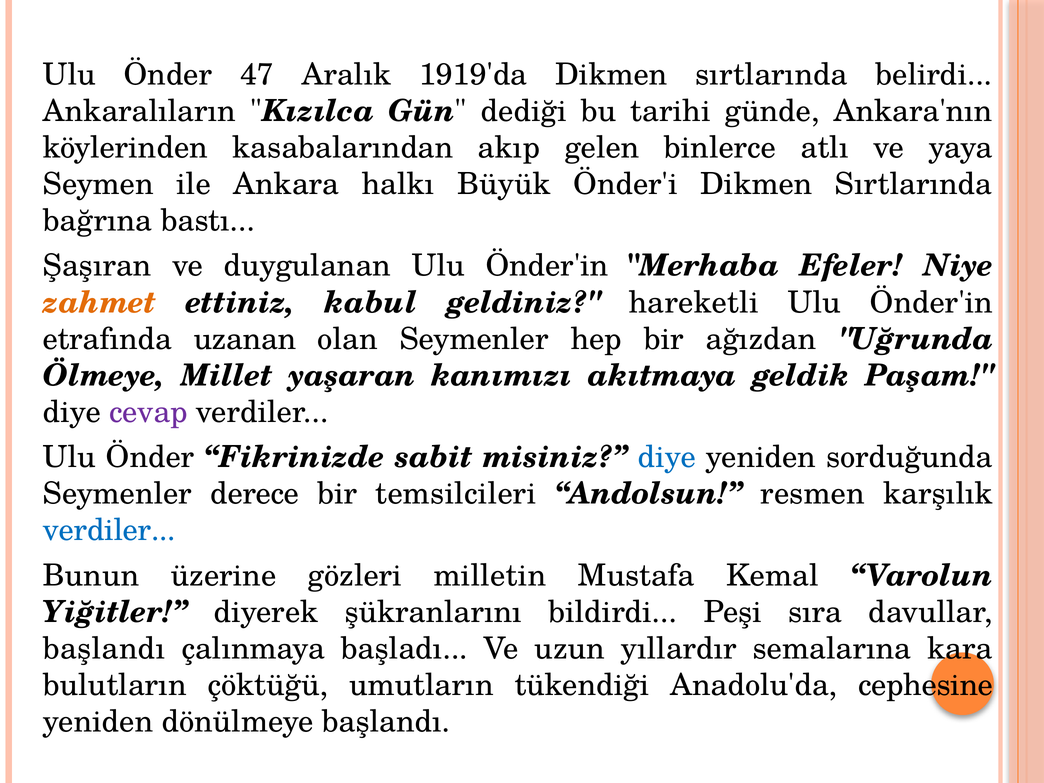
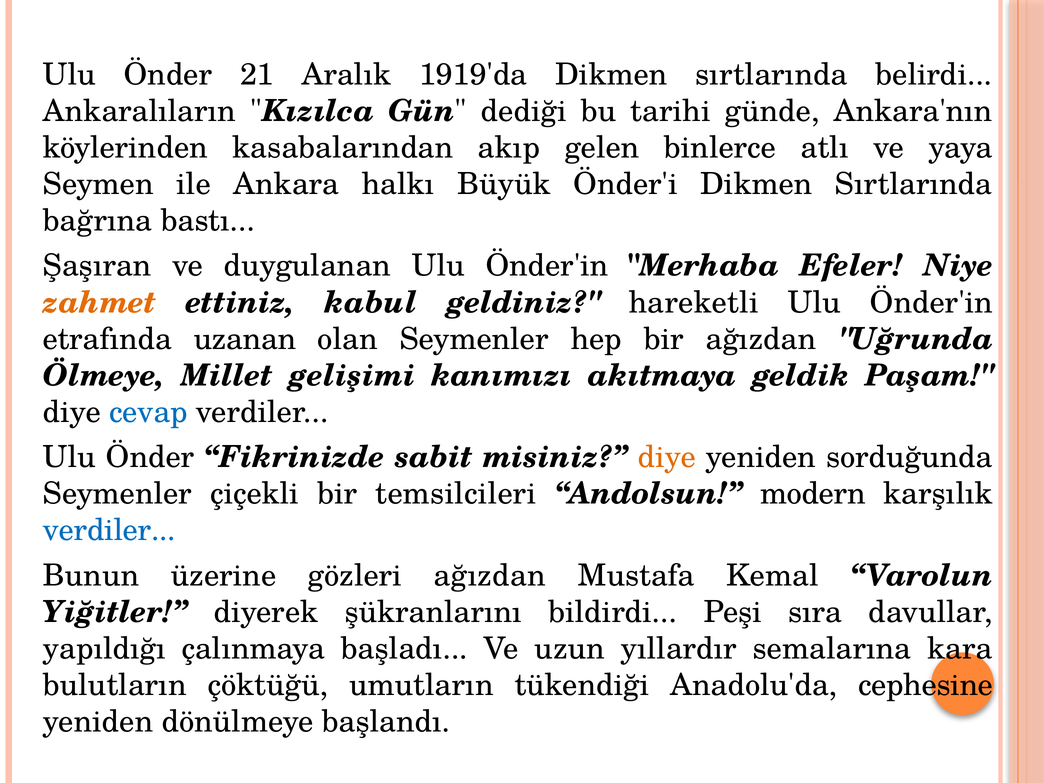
47: 47 -> 21 (257, 74)
yaşaran: yaşaran -> gelişimi (352, 376)
cevap colour: purple -> blue (148, 412)
diye colour: blue -> orange (667, 457)
derece: derece -> çiçekli (255, 494)
resmen: resmen -> modern (813, 494)
gözleri milletin: milletin -> ağızdan (490, 576)
başlandı: başlandı -> yapıldığı (104, 649)
